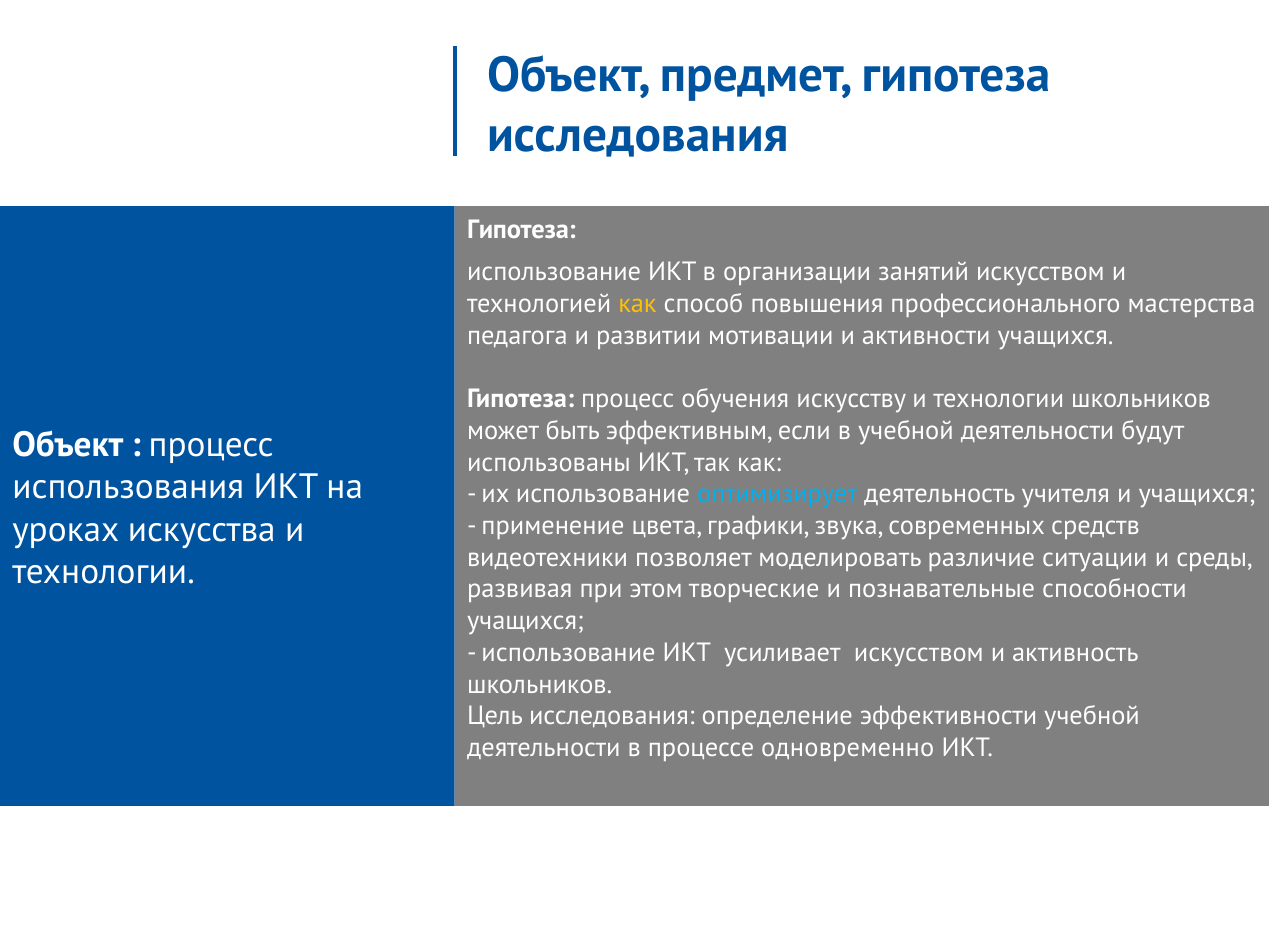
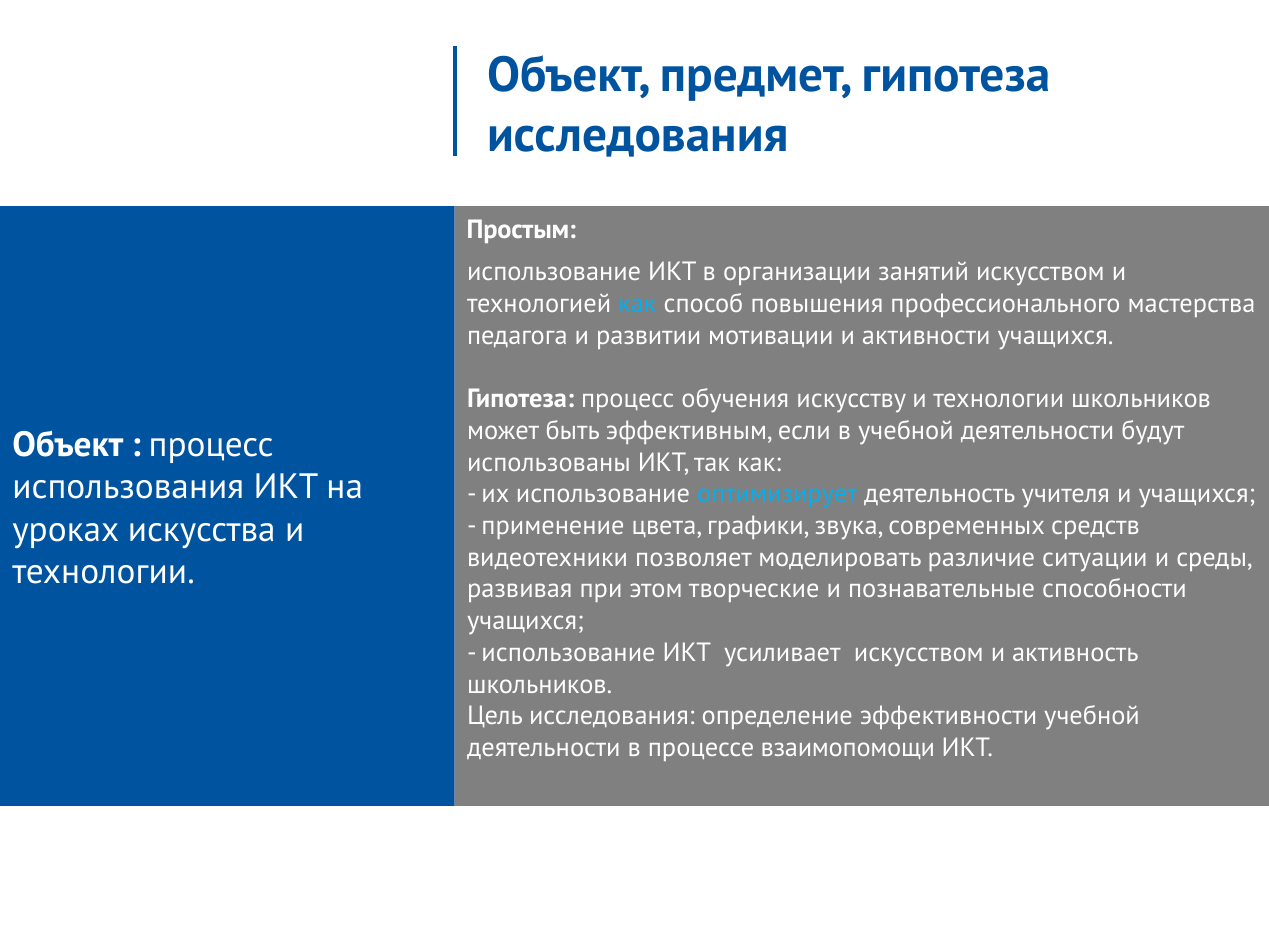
Гипотеза: Гипотеза -> Простым (521, 230)
как colour: yellow -> light blue (637, 304)
одновременно: одновременно -> взаимопомощи (848, 748)
